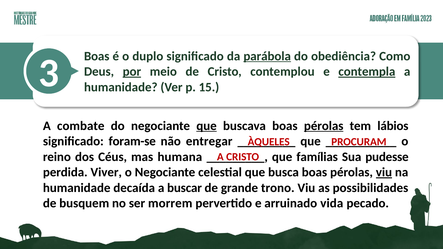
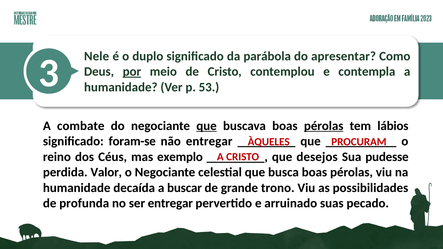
Boas: Boas -> Nele (97, 56)
parábola underline: present -> none (267, 56)
obediência: obediência -> apresentar (344, 56)
contempla underline: present -> none (367, 72)
15: 15 -> 53 (209, 87)
humana: humana -> exemplo (180, 157)
famílias: famílias -> desejos (317, 157)
Viver: Viver -> Valor (106, 172)
viu underline: present -> none (384, 172)
busquem: busquem -> profunda (84, 203)
ser morrem: morrem -> entregar (170, 203)
vida: vida -> suas (332, 203)
